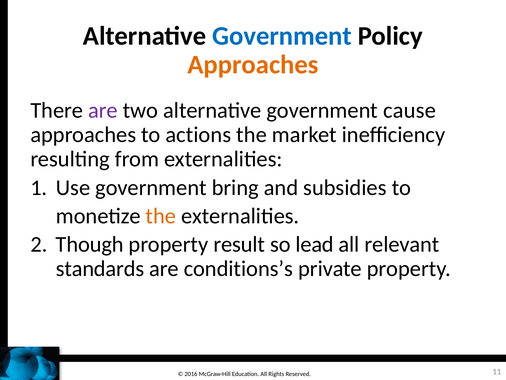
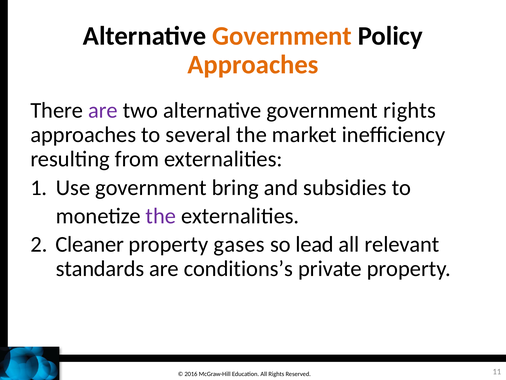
Government colour: blue -> orange (282, 36)
government cause: cause -> rights (410, 110)
actions: actions -> several (198, 135)
the colour: orange -> purple (161, 216)
Though: Though -> Cleaner (90, 244)
result: result -> gases (239, 244)
